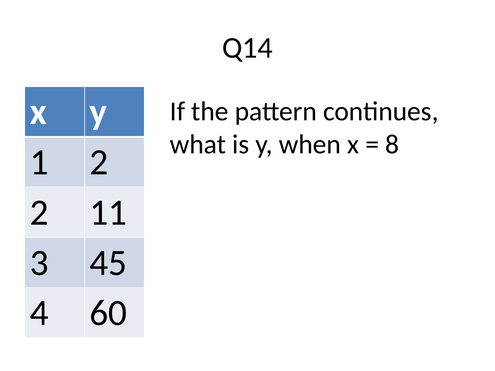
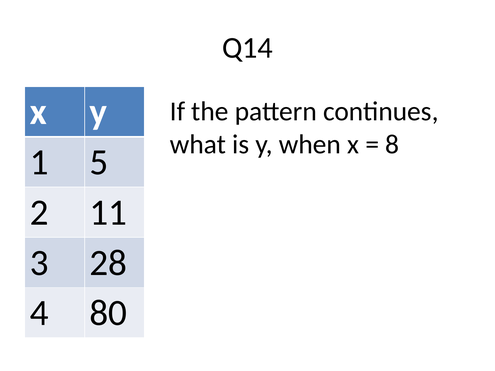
1 2: 2 -> 5 (99, 162)
45: 45 -> 28 (108, 263)
60: 60 -> 80 (108, 313)
